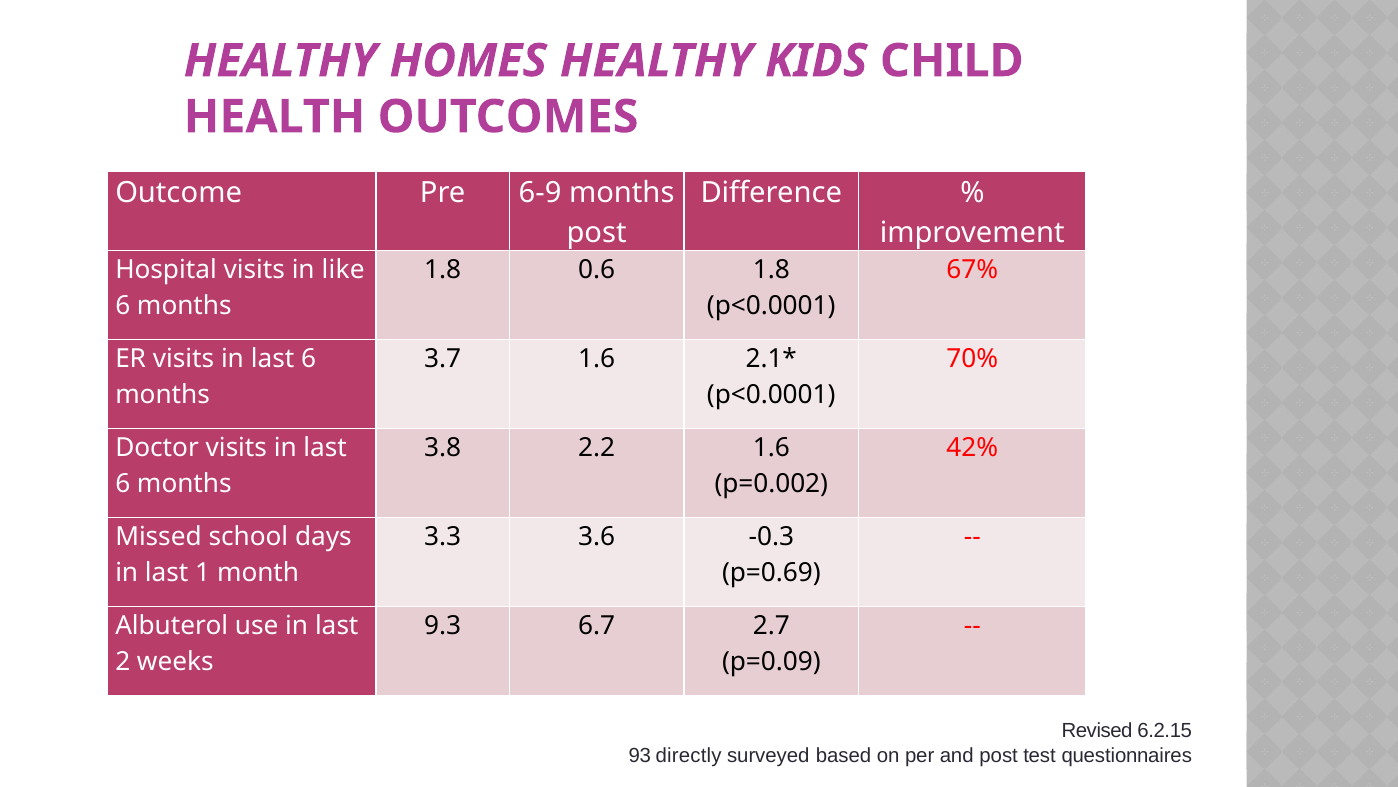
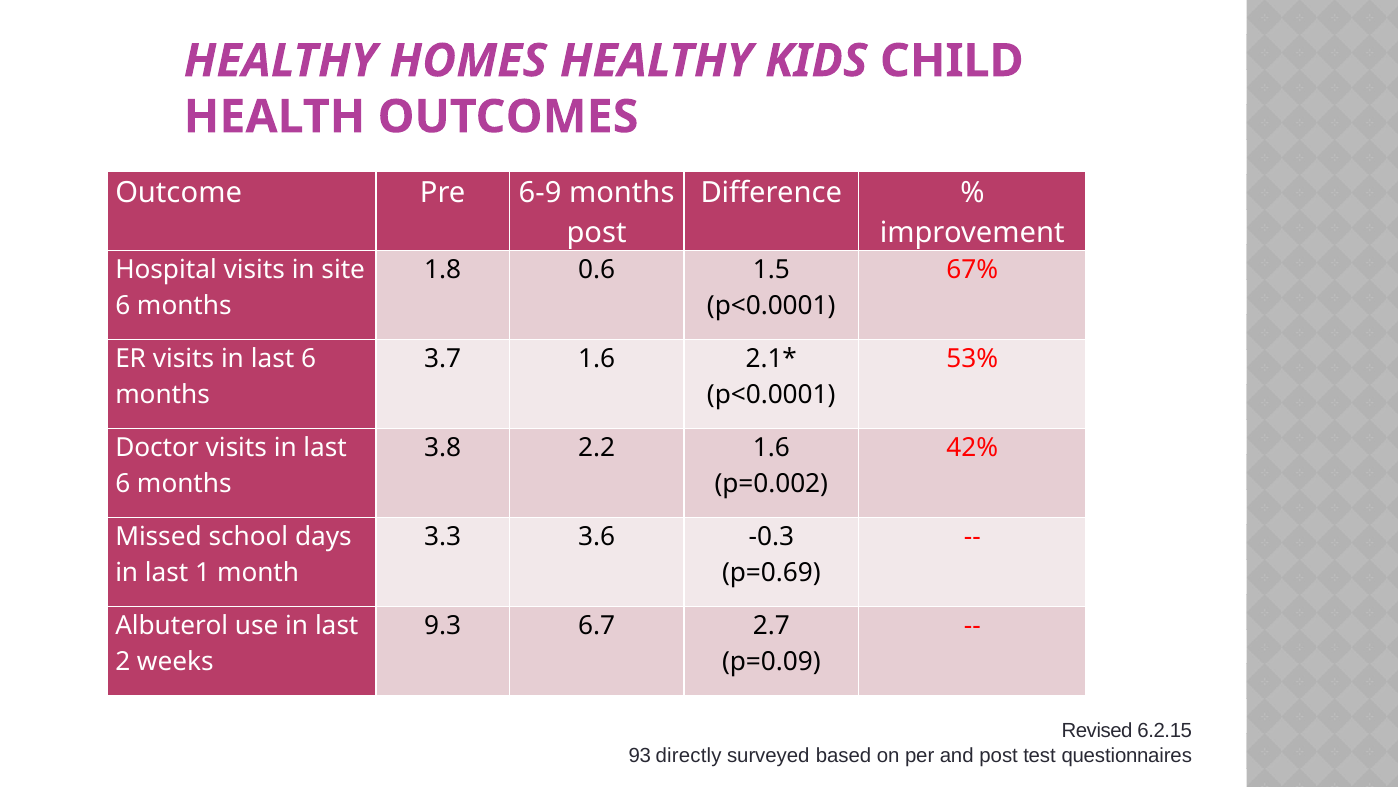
like: like -> site (343, 270)
0.6 1.8: 1.8 -> 1.5 (771, 270)
70%: 70% -> 53% (972, 359)
